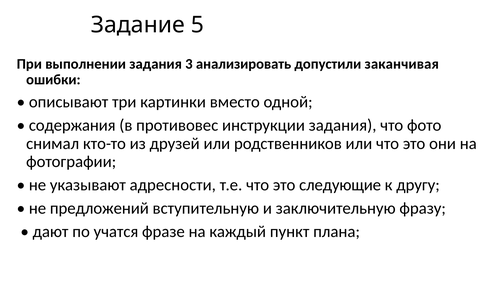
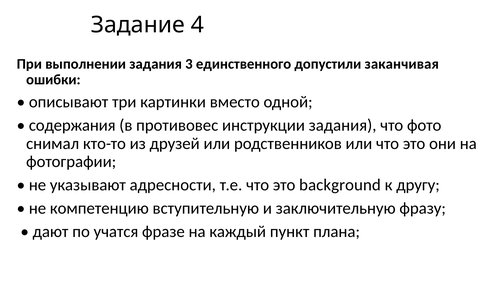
5: 5 -> 4 (197, 25)
анализировать: анализировать -> единственного (244, 64)
следующие: следующие -> background (340, 185)
предложений: предложений -> компетенцию (99, 208)
